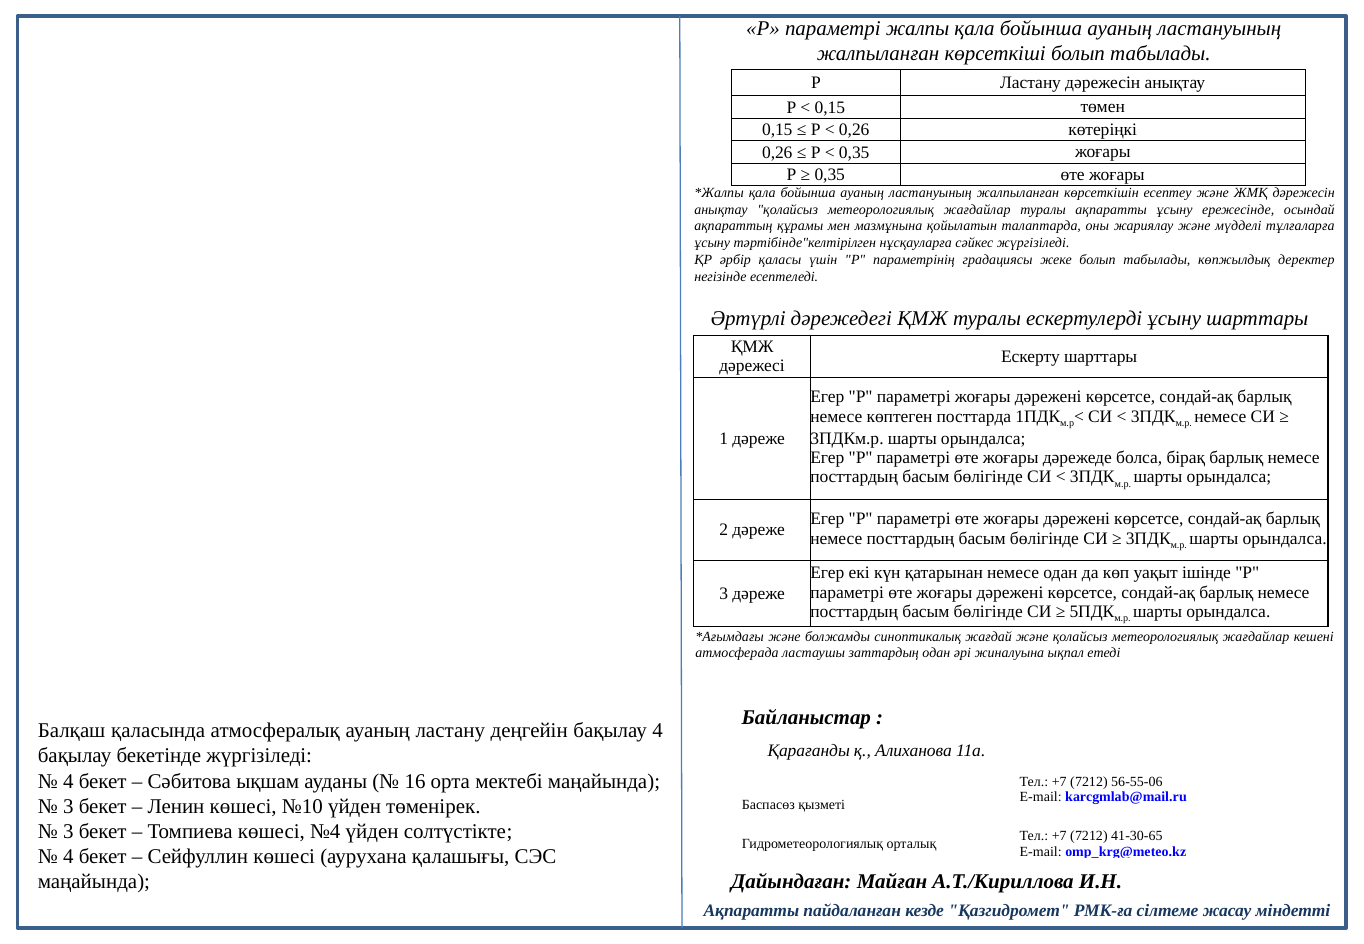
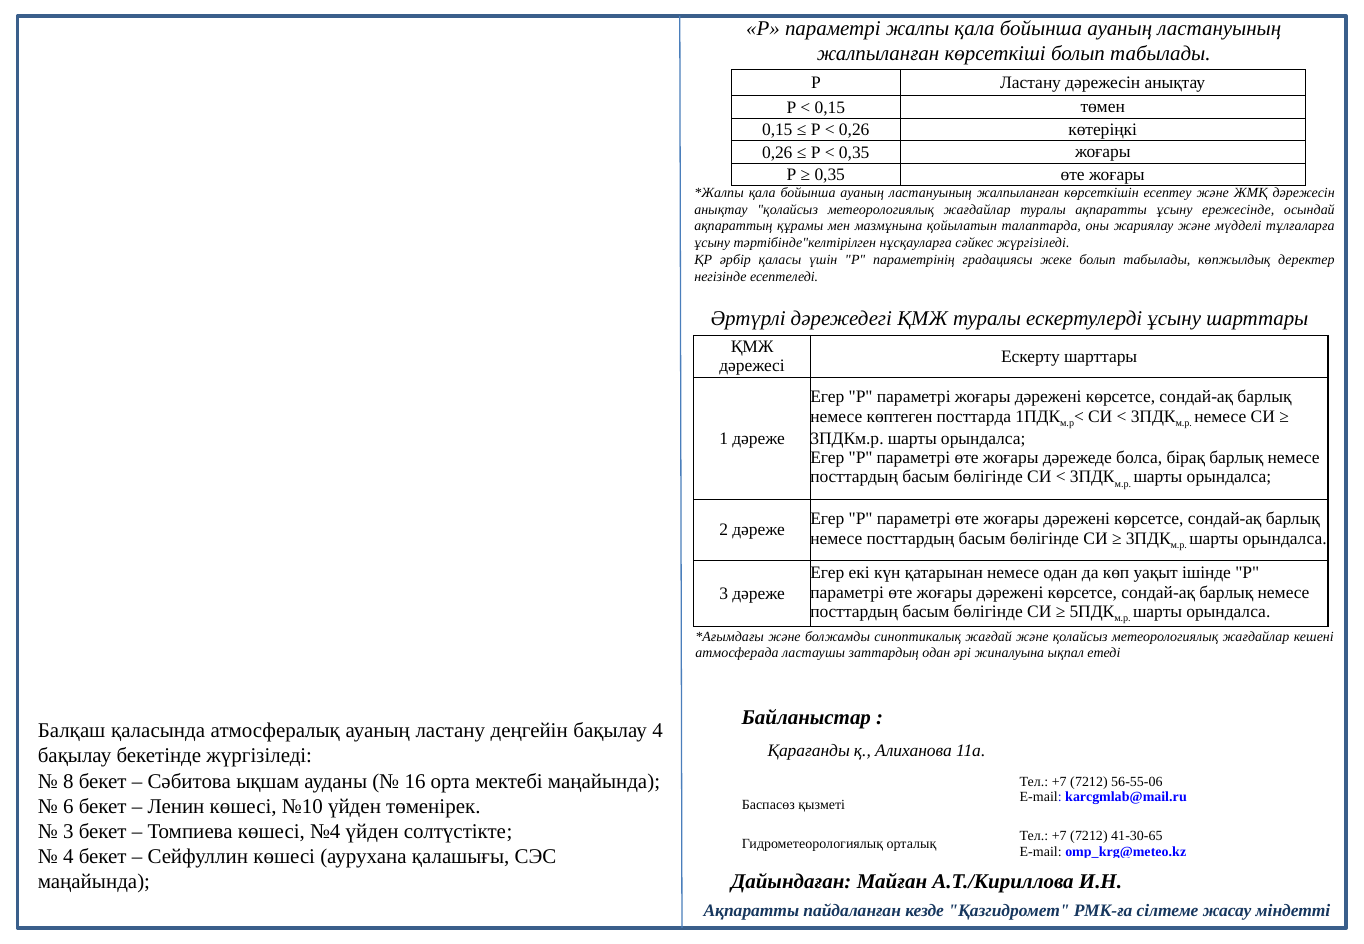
4: 4 -> 8 (68, 781)
3: 3 -> 6 (68, 807)
